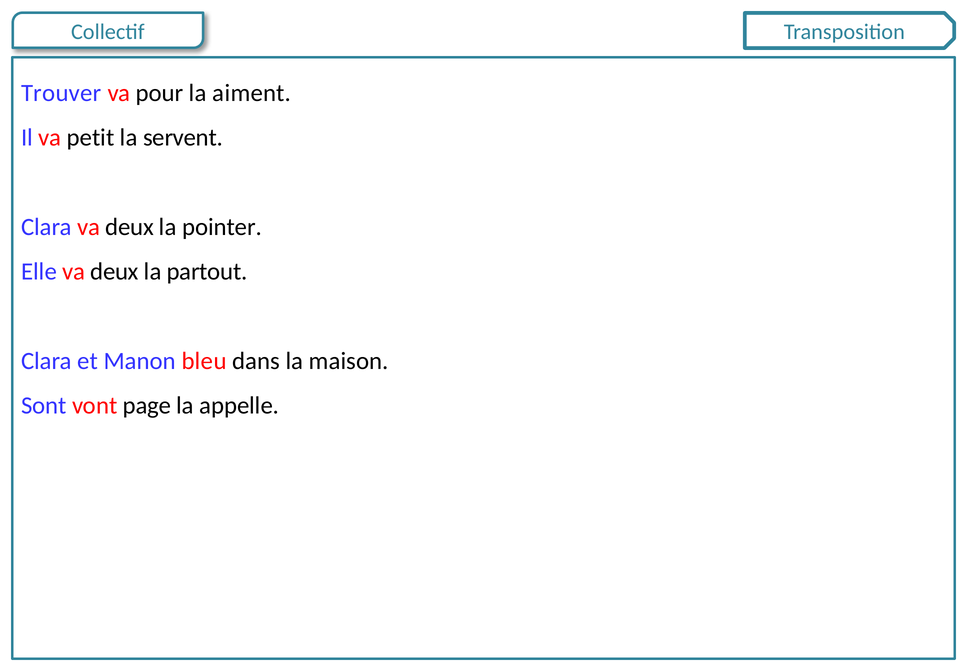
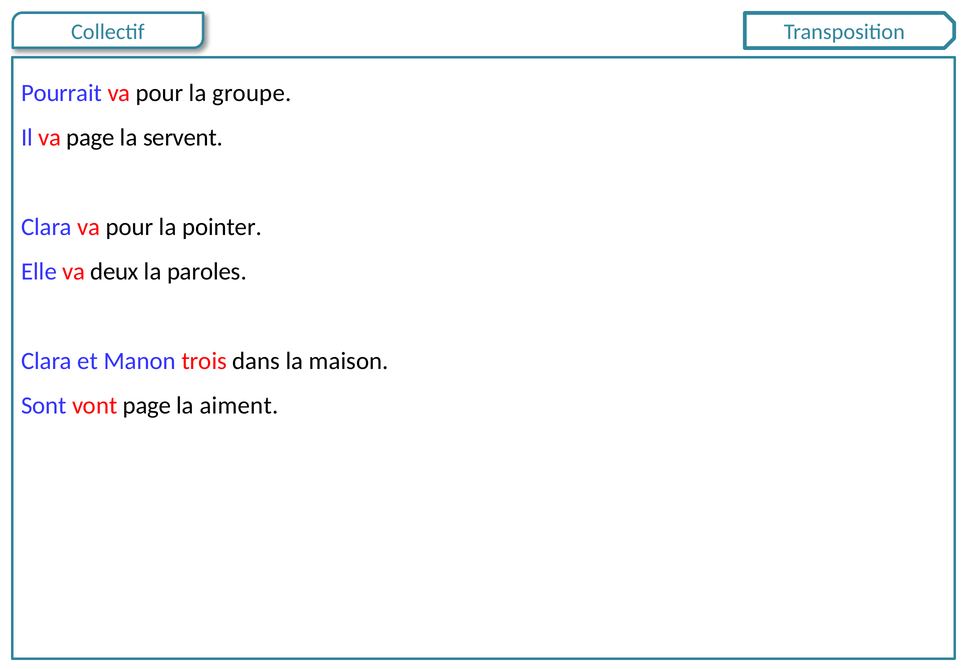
Trouver: Trouver -> Pourrait (62, 93)
aiment: aiment -> groupe (252, 93)
va petit: petit -> page (91, 138)
Clara va deux: deux -> pour (129, 227)
partout: partout -> paroles (207, 272)
bleu: bleu -> trois (204, 361)
appelle: appelle -> aiment (239, 406)
